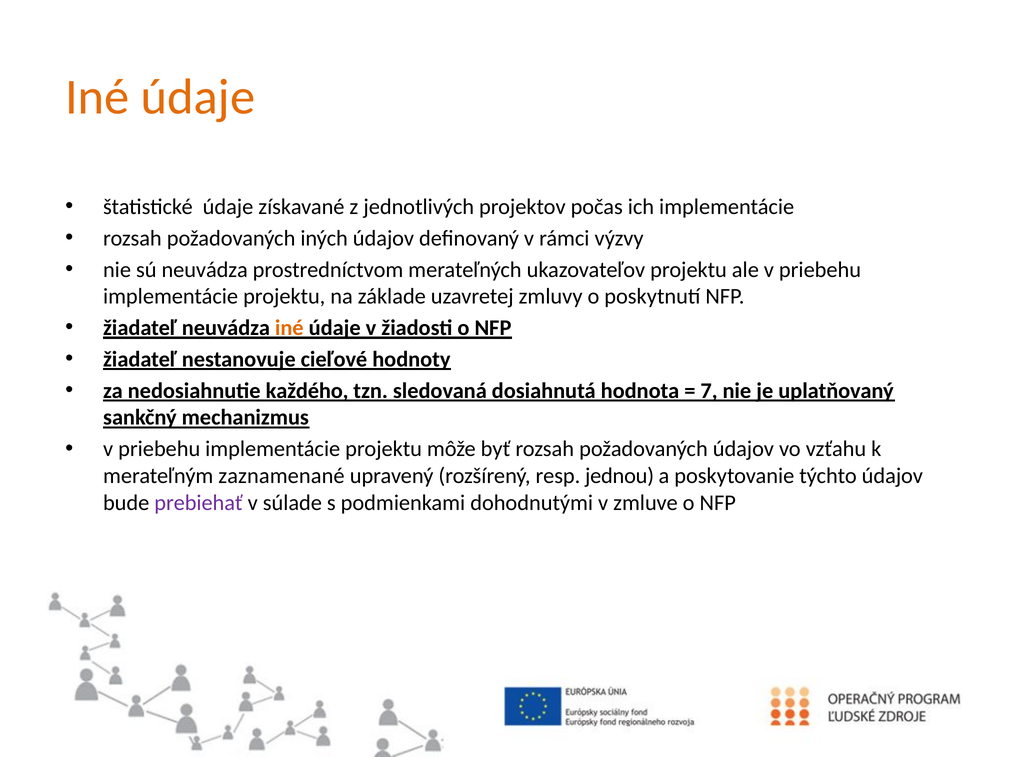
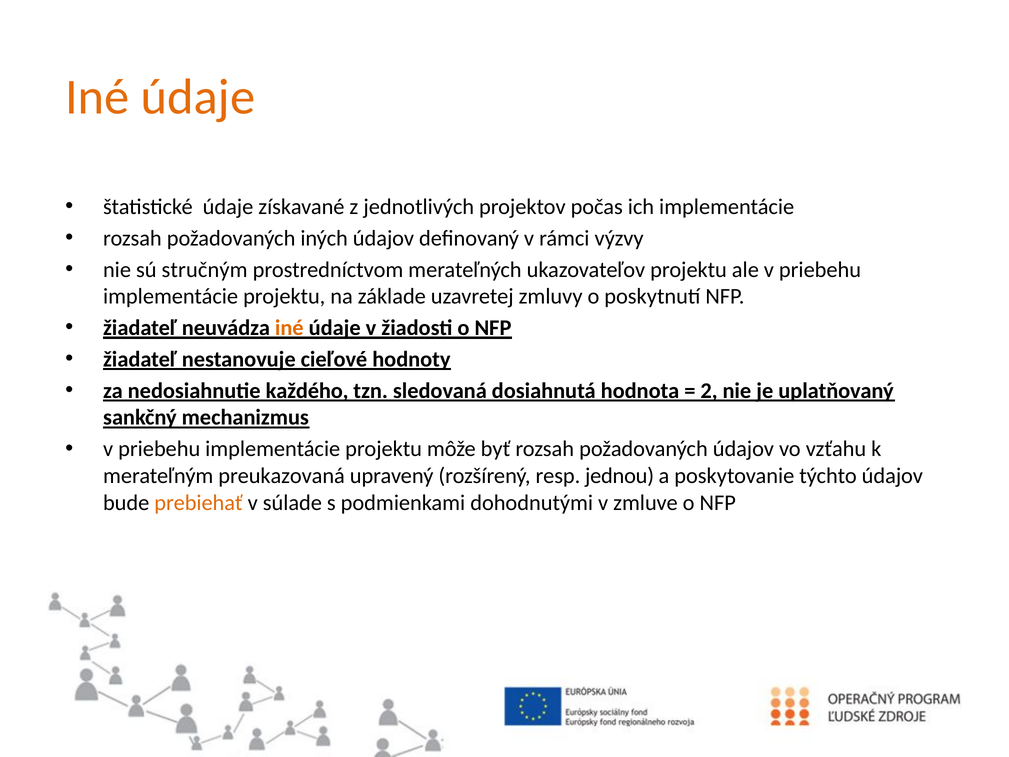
sú neuvádza: neuvádza -> stručným (205, 270)
7: 7 -> 2 (709, 391)
zaznamenané: zaznamenané -> preukazovaná (282, 476)
prebiehať colour: purple -> orange (199, 503)
